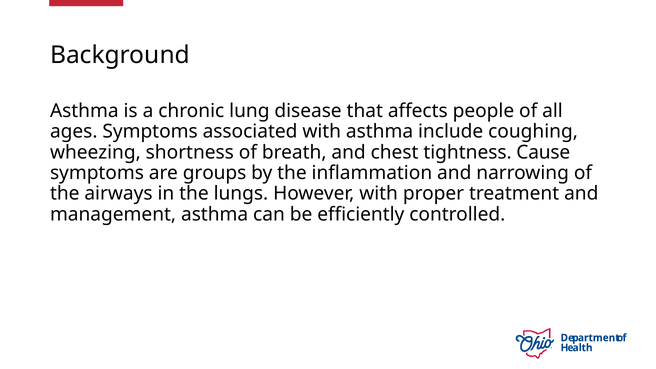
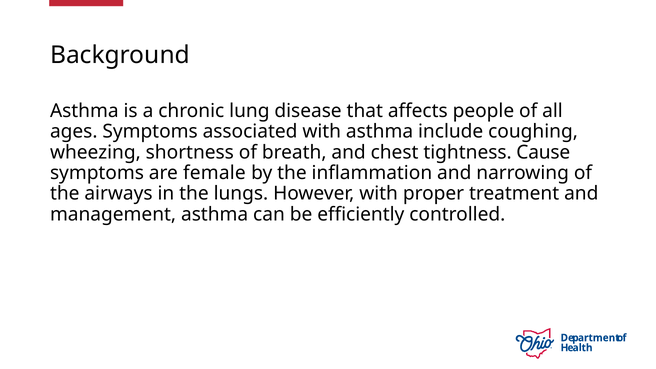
groups: groups -> female (214, 173)
